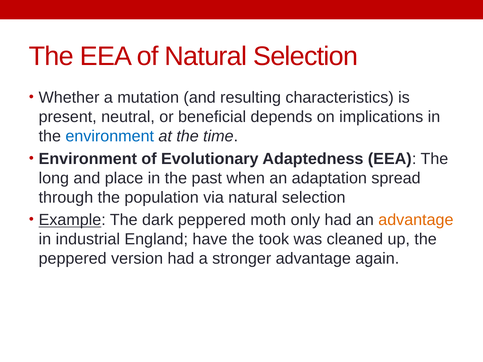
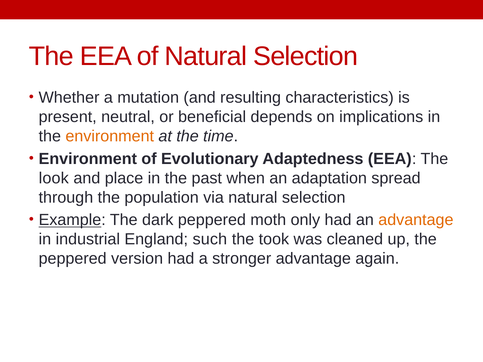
environment colour: blue -> orange (110, 136)
long: long -> look (54, 178)
have: have -> such (210, 239)
